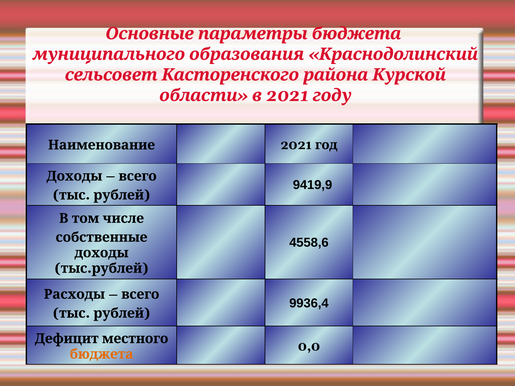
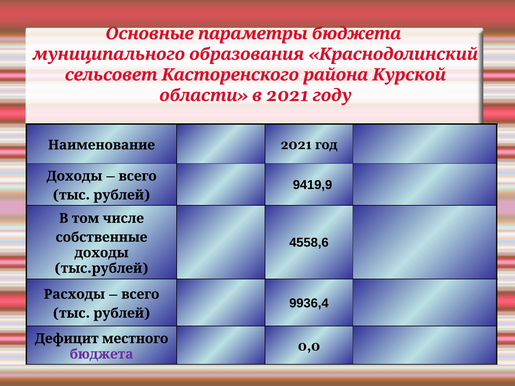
бюджета colour: orange -> purple (102, 354)
